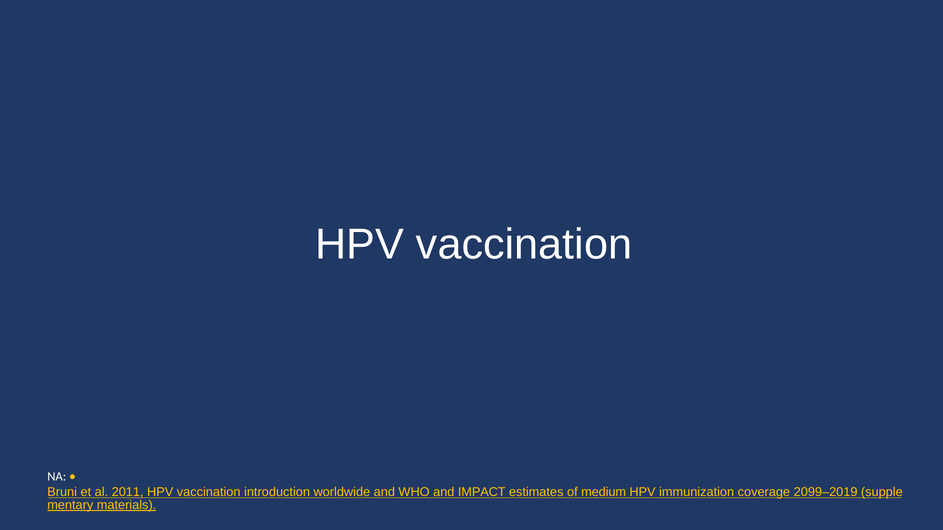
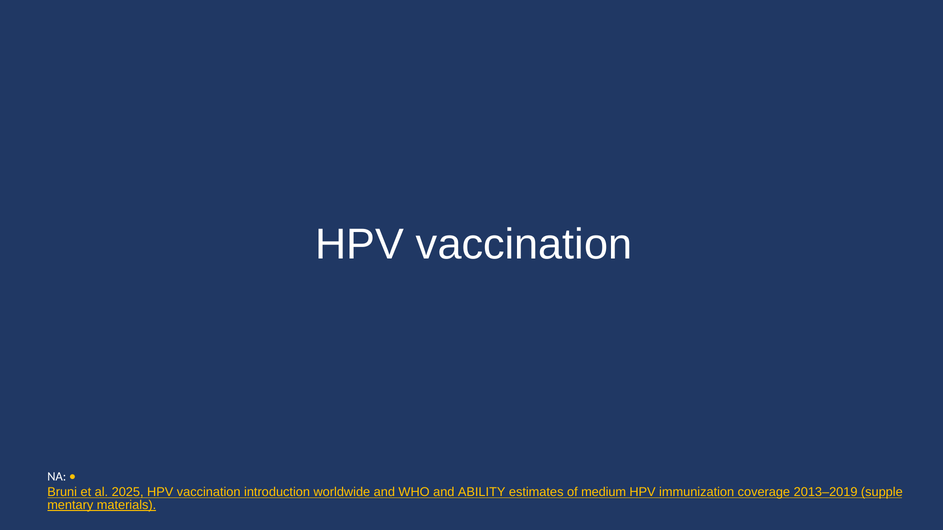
2011: 2011 -> 2025 (128, 492)
IMPACT: IMPACT -> ABILITY (482, 492)
2099–2019: 2099–2019 -> 2013–2019 (826, 492)
